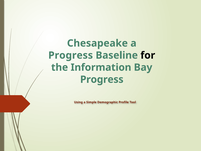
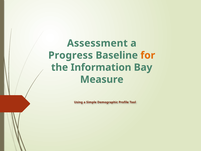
Chesapeake: Chesapeake -> Assessment (97, 43)
for colour: black -> orange (148, 55)
Progress: Progress -> Measure (102, 79)
